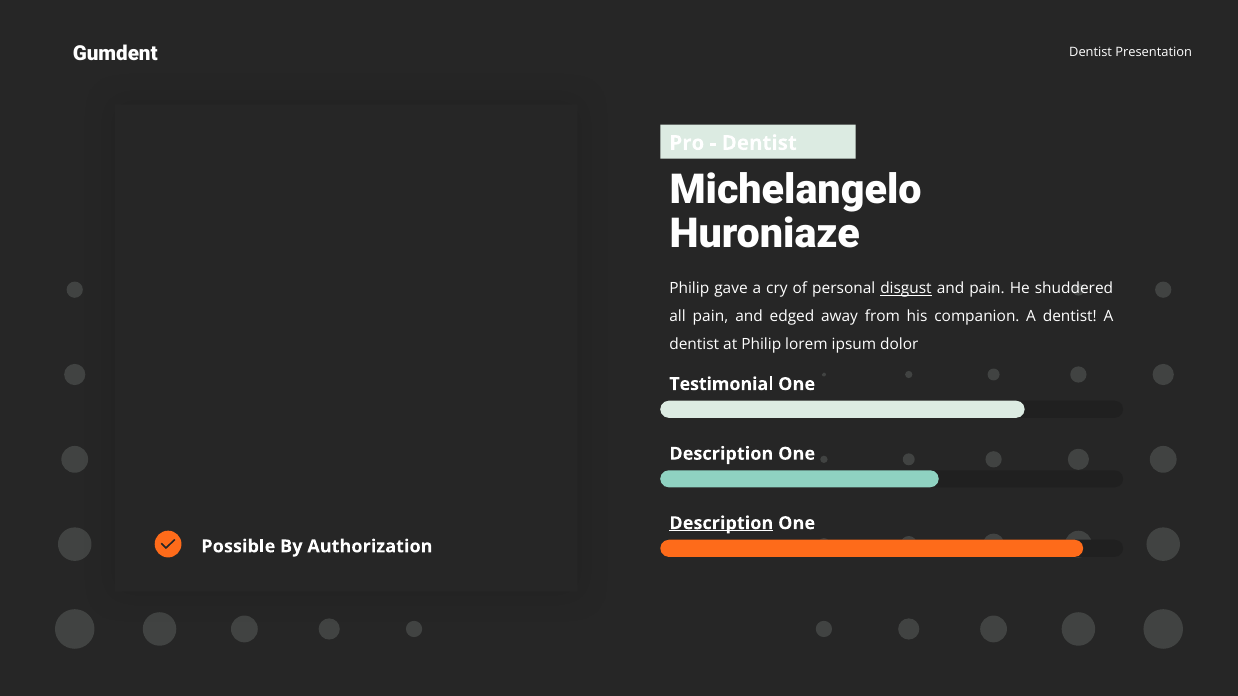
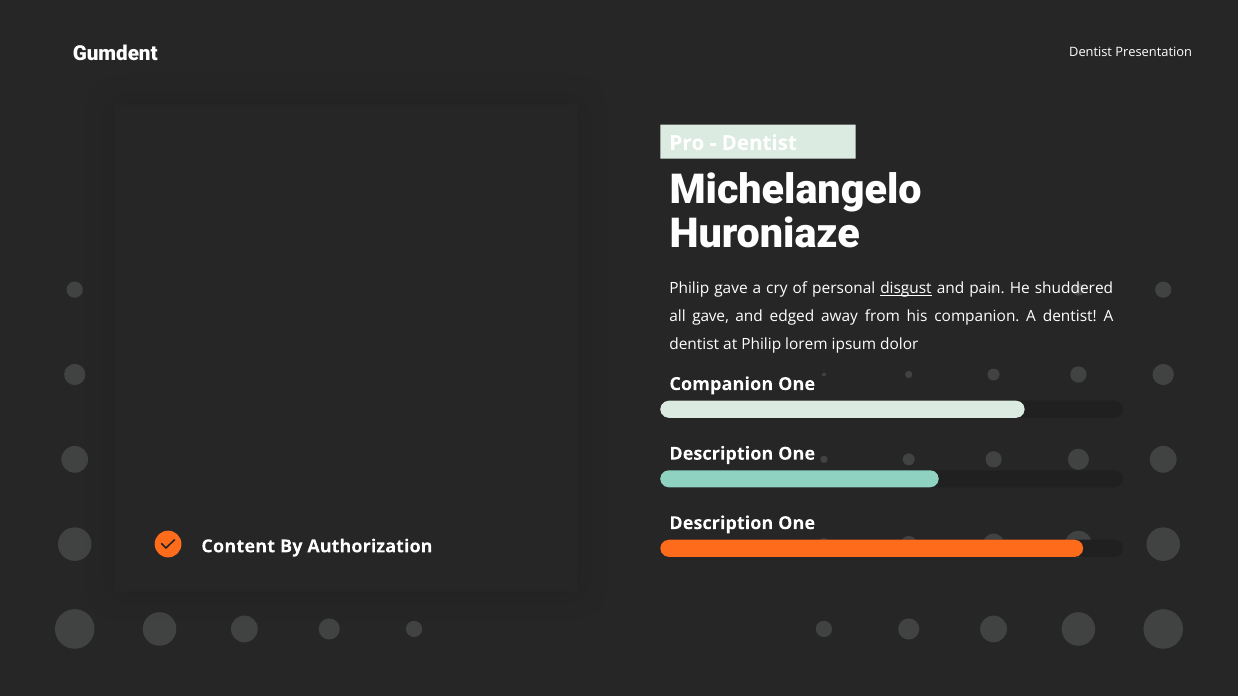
all pain: pain -> gave (711, 317)
Testimonial: Testimonial -> Companion (721, 384)
Description underline: present -> none (721, 523)
Possible: Possible -> Content (238, 547)
